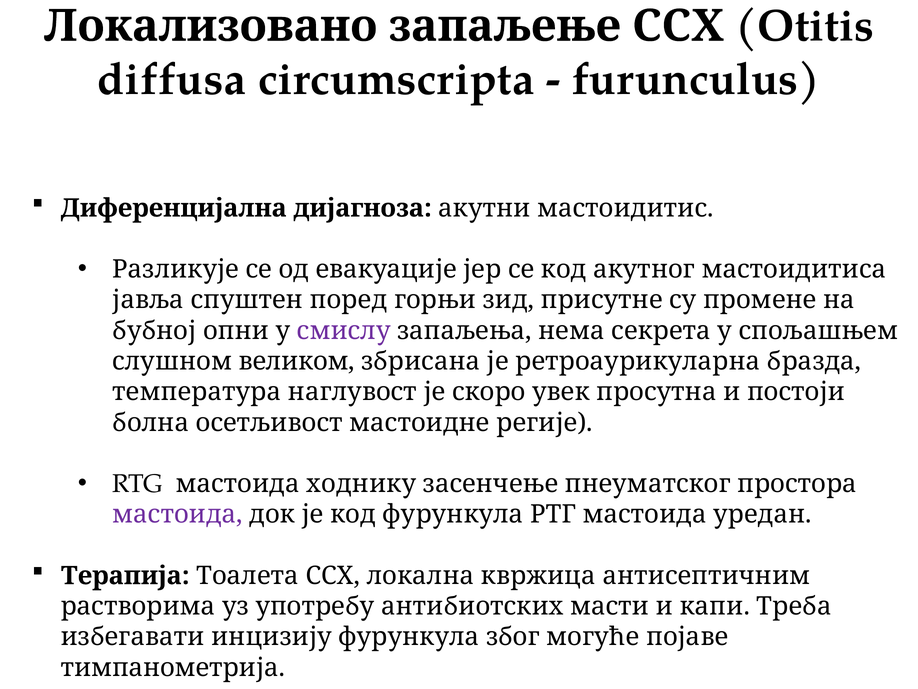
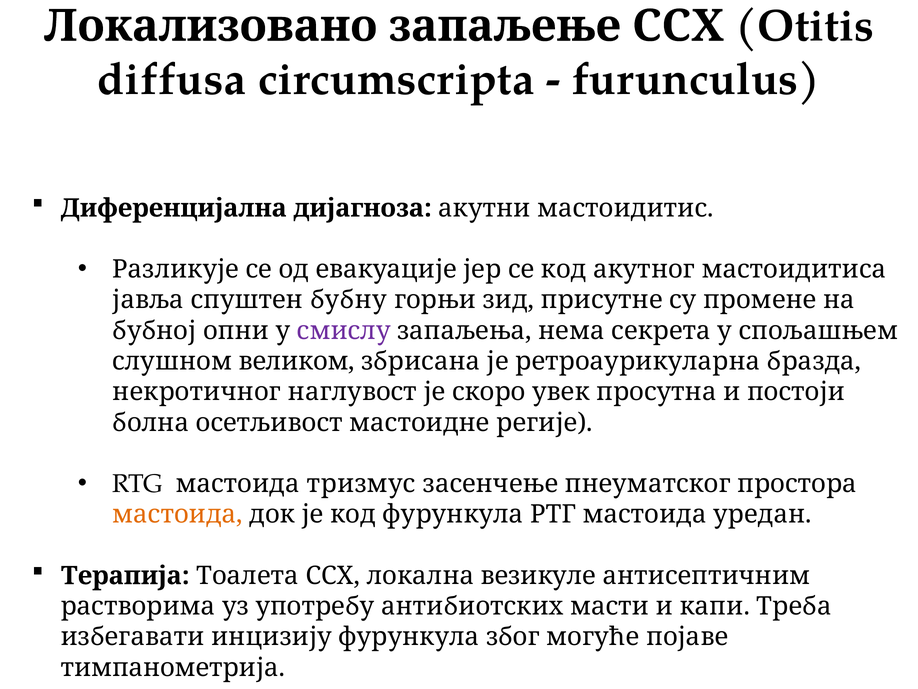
поред: поред -> бубну (348, 300)
температура: температура -> некротичног (197, 392)
ходнику: ходнику -> тризмус (361, 484)
мастоида colour: purple -> orange (178, 514)
квржица: квржица -> везикуле (538, 575)
